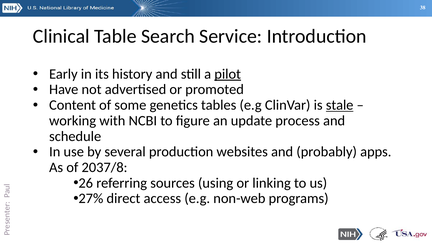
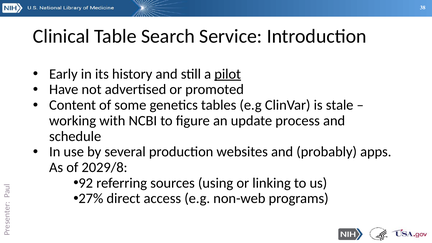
stale underline: present -> none (340, 105)
2037/8: 2037/8 -> 2029/8 (105, 167)
26: 26 -> 92 (86, 183)
